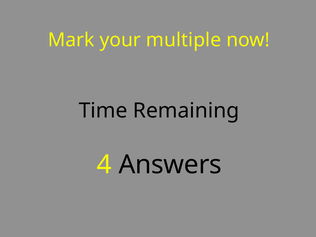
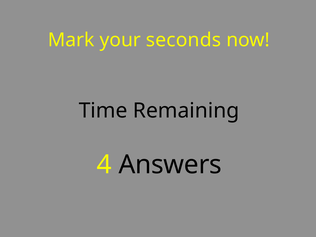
multiple: multiple -> seconds (184, 40)
